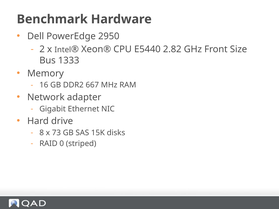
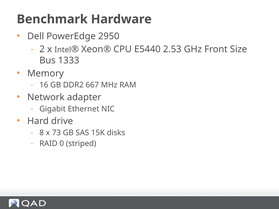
2.82: 2.82 -> 2.53 (172, 49)
